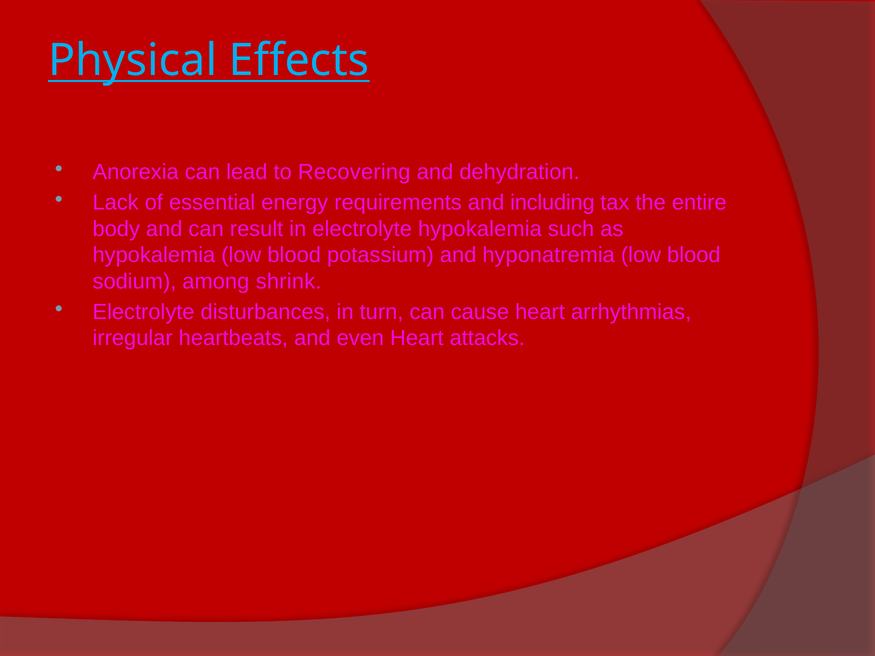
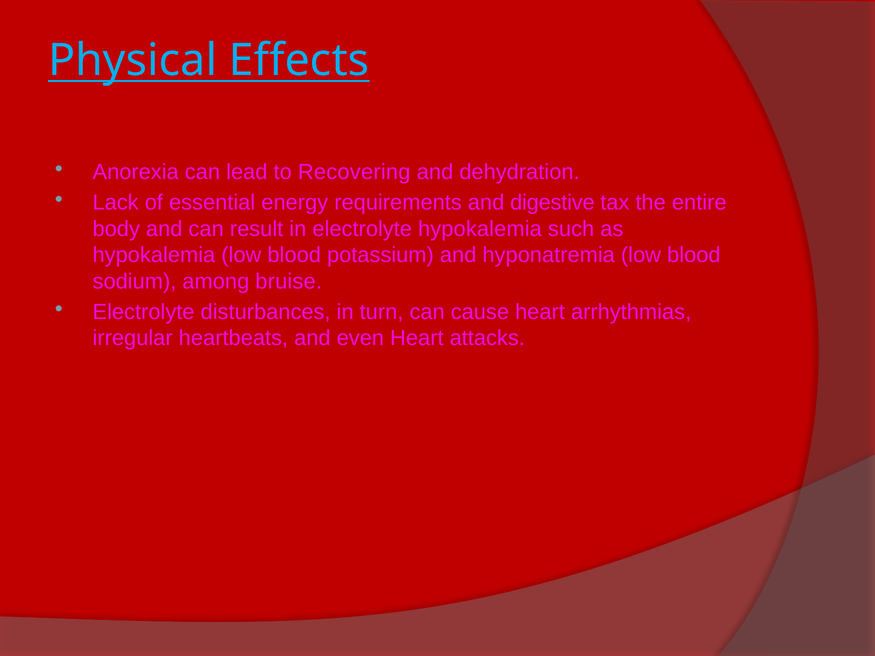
including: including -> digestive (552, 203)
shrink: shrink -> bruise (289, 281)
